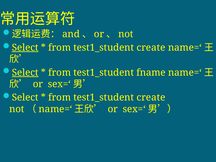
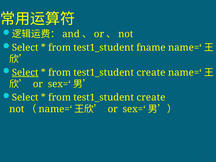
Select underline: present -> none (25, 48)
create: create -> fname (151, 48)
fname: fname -> create (151, 73)
